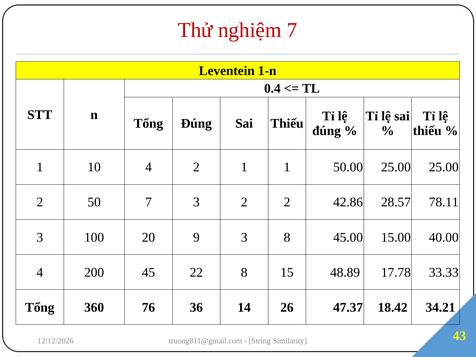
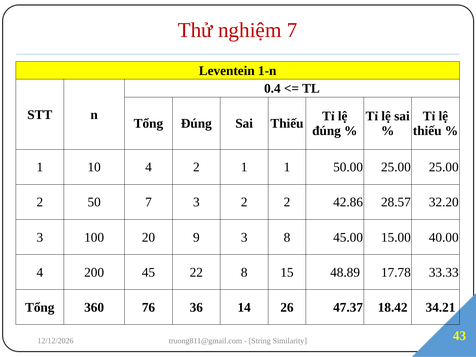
78.11: 78.11 -> 32.20 (444, 202)
